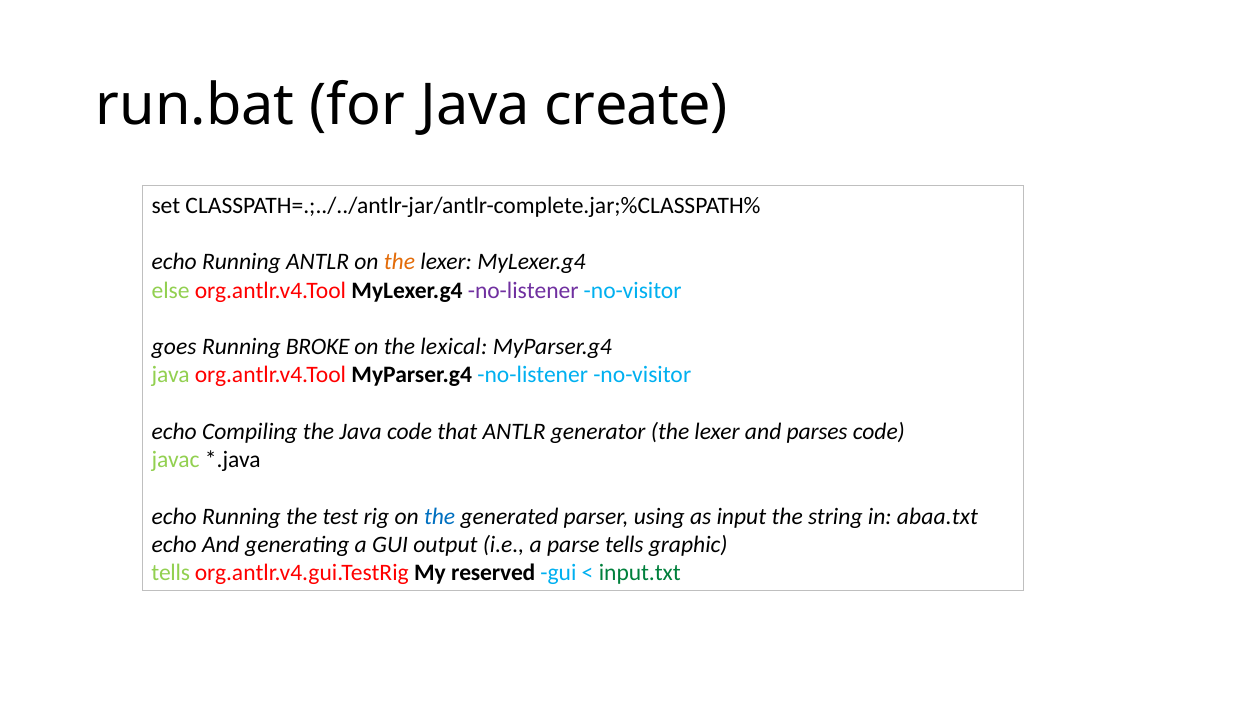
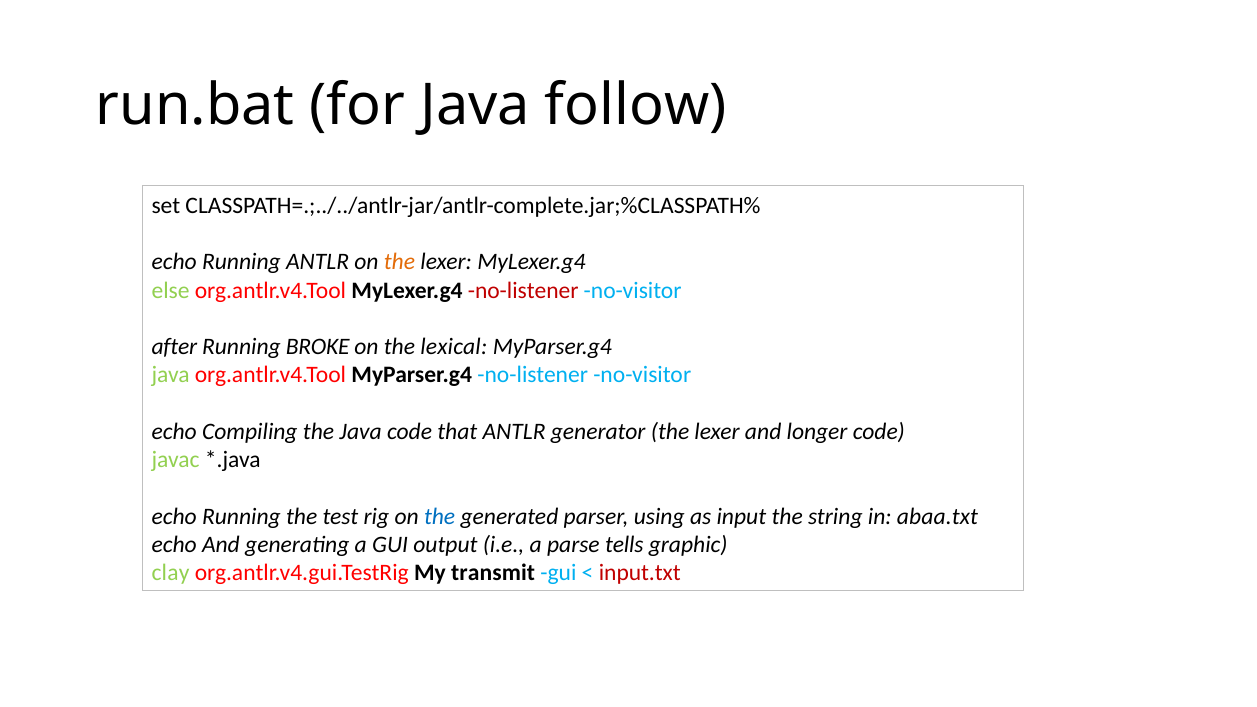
create: create -> follow (636, 106)
no-listener colour: purple -> red (523, 290)
goes: goes -> after (174, 347)
parses: parses -> longer (817, 432)
tells: tells -> clay (170, 573)
reserved: reserved -> transmit (493, 573)
input.txt colour: green -> red (640, 573)
